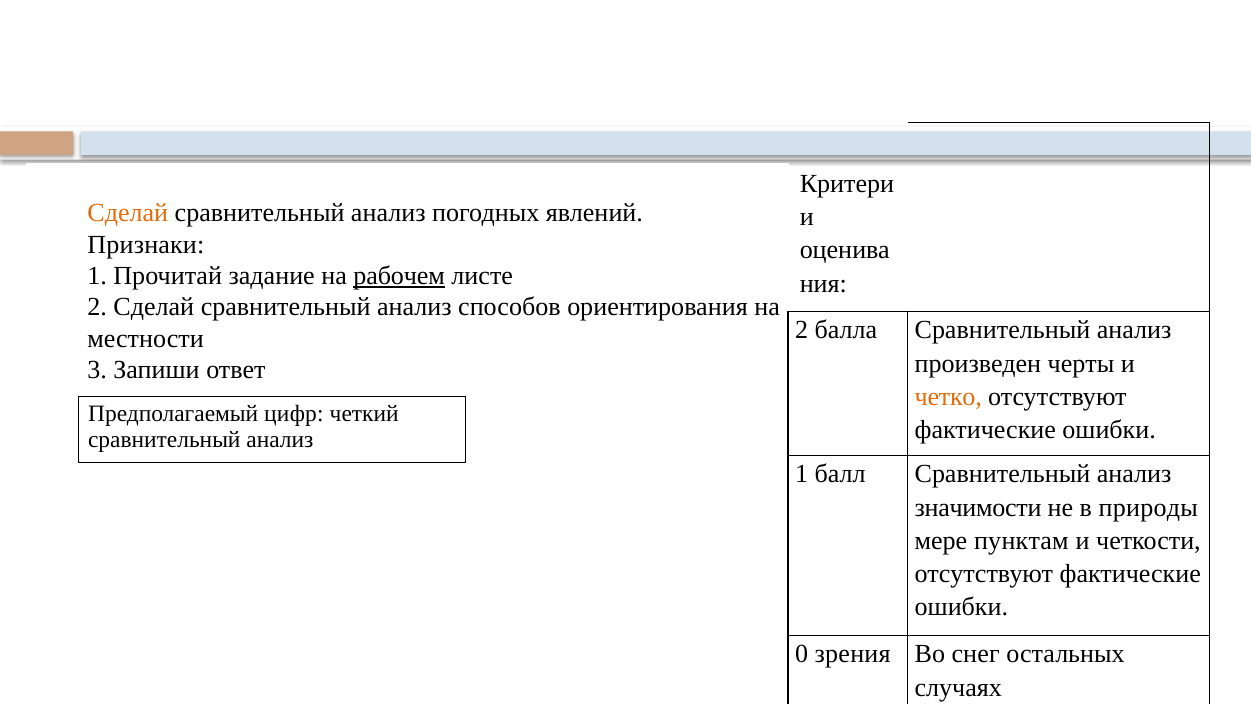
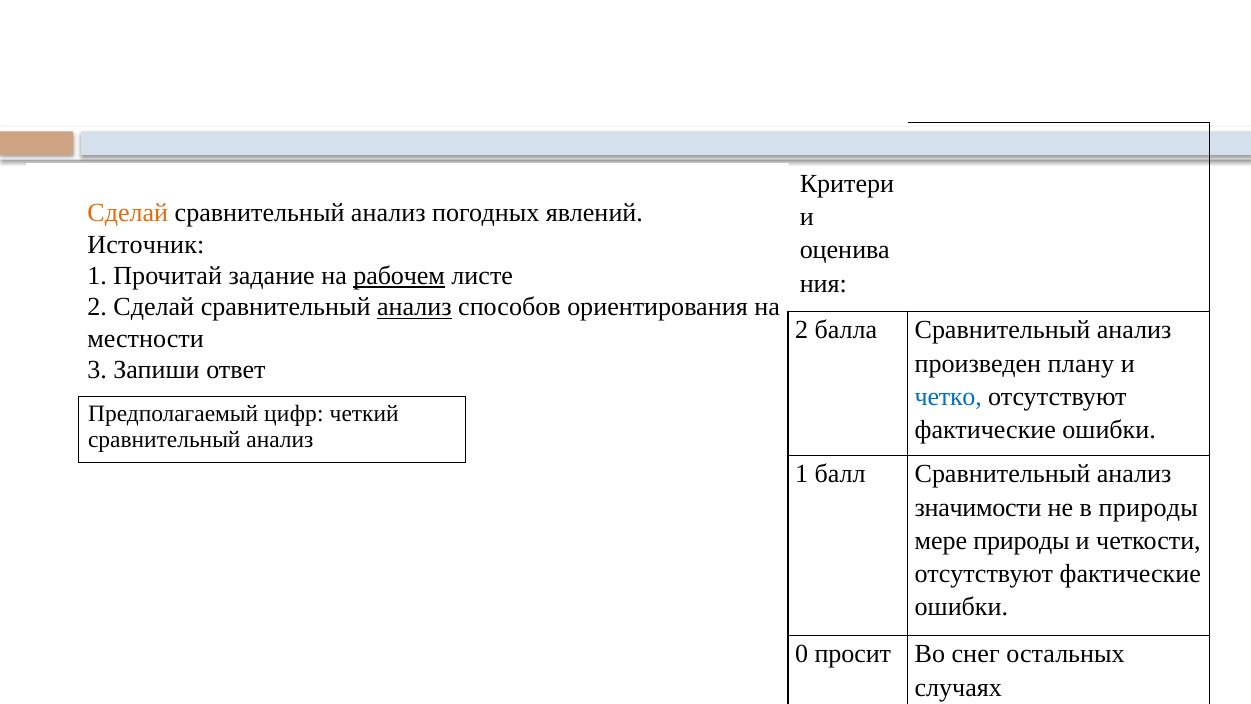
Признаки: Признаки -> Источник (146, 244)
анализ underline: none -> present (414, 307)
черты: черты -> плану (1081, 363)
четко colour: orange -> blue (948, 397)
мере пунктам: пунктам -> природы (1022, 541)
зрения: зрения -> просит (853, 654)
